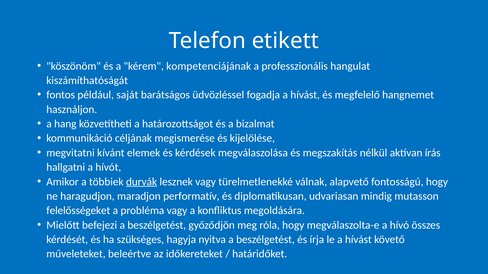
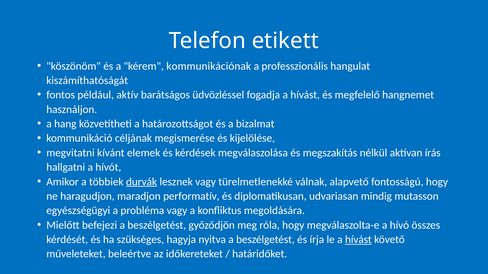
kompetenciájának: kompetenciájának -> kommunikációnak (209, 66)
saját: saját -> aktív (127, 95)
felelősségeket: felelősségeket -> egyészségügyi (78, 211)
hívást underline: none -> present (358, 240)
